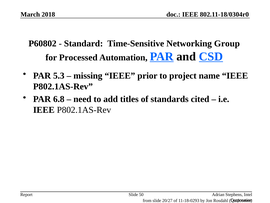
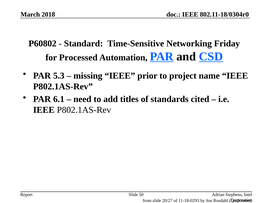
Group: Group -> Friday (227, 43)
6.8: 6.8 -> 6.1 (59, 99)
